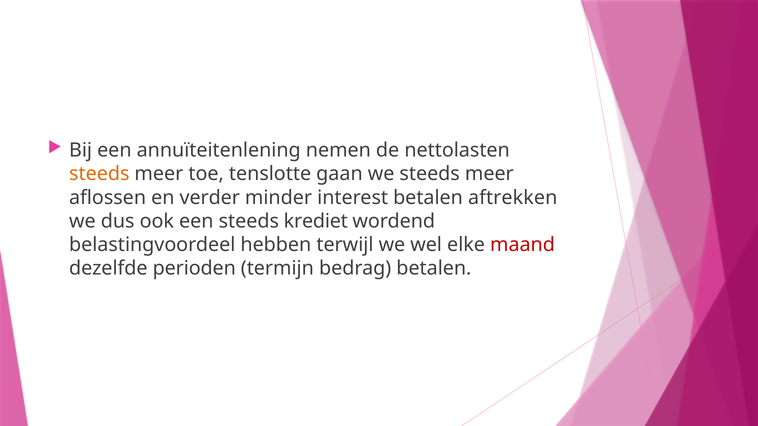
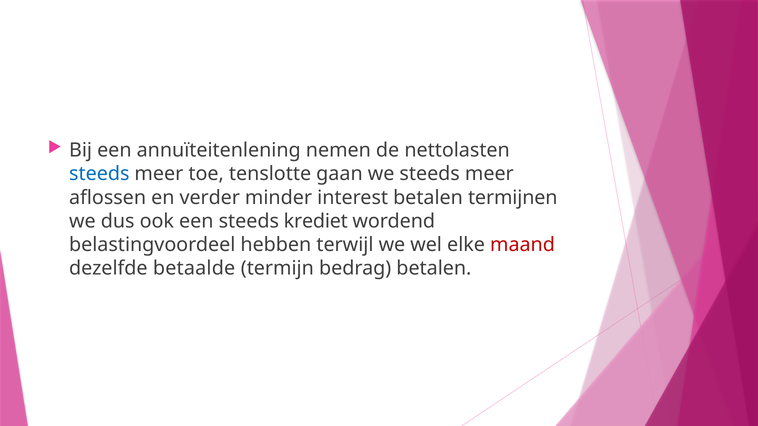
steeds colour: orange -> blue (99, 174)
aftrekken: aftrekken -> termijnen (513, 198)
perioden: perioden -> betaalde (194, 269)
